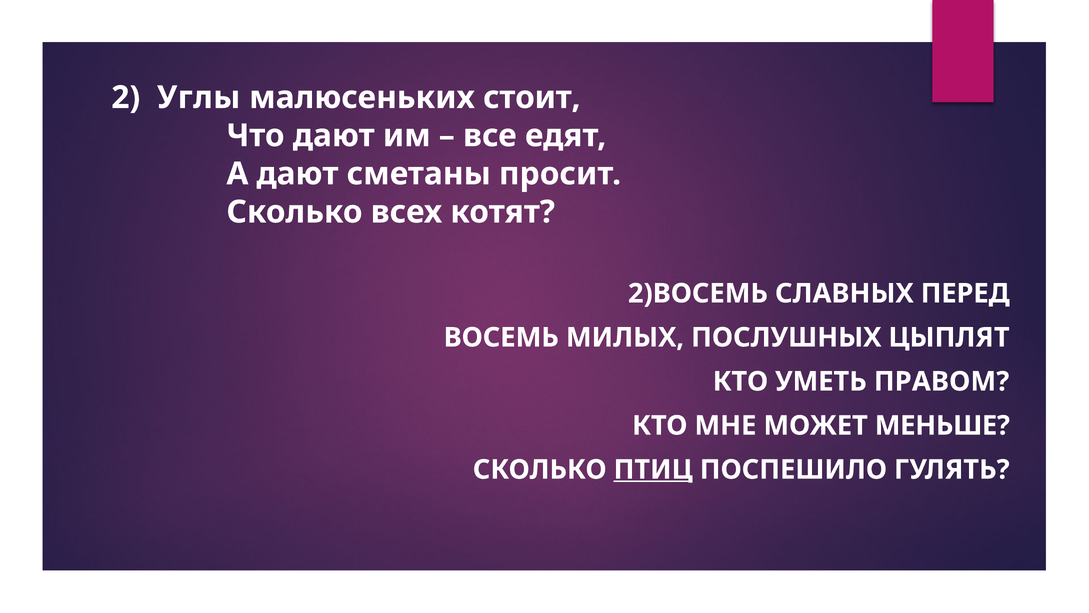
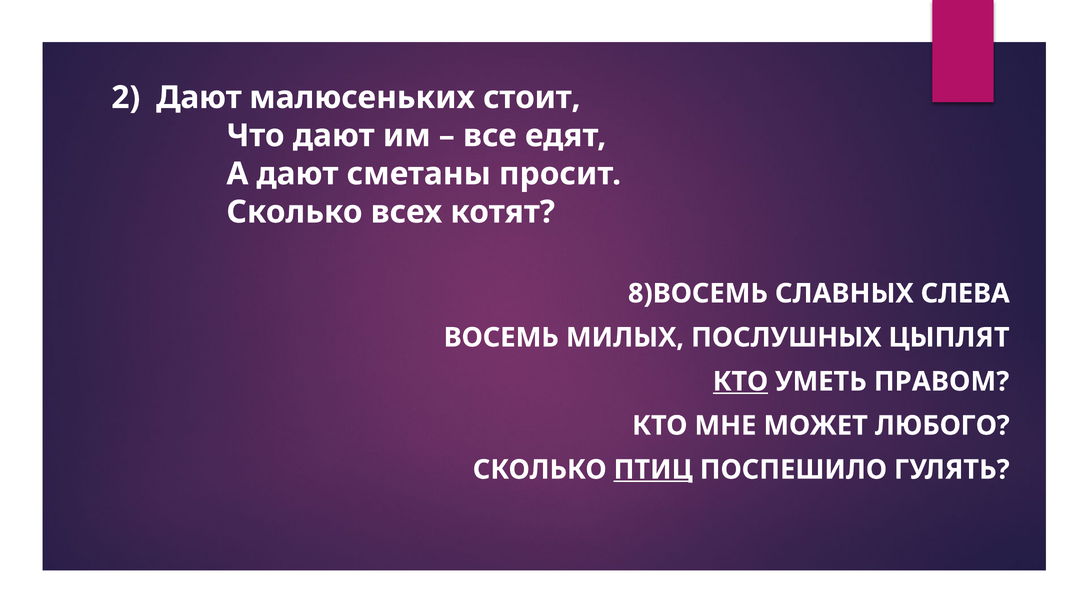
2 Углы: Углы -> Дают (199, 97)
2)ВОСЕМЬ: 2)ВОСЕМЬ -> 8)ВОСЕМЬ (698, 293)
ПЕРЕД: ПЕРЕД -> СЛЕВА (965, 293)
КТО underline: none -> present (740, 381)
МЕНЬШЕ: МЕНЬШЕ -> ЛЮБОГО (942, 425)
